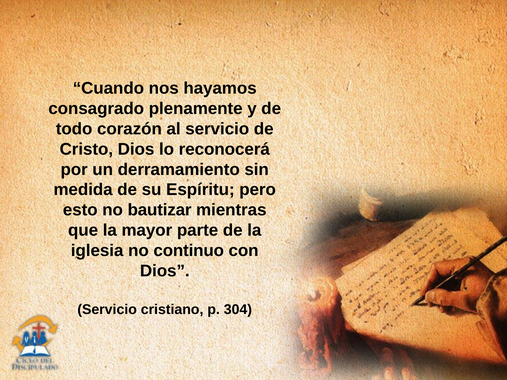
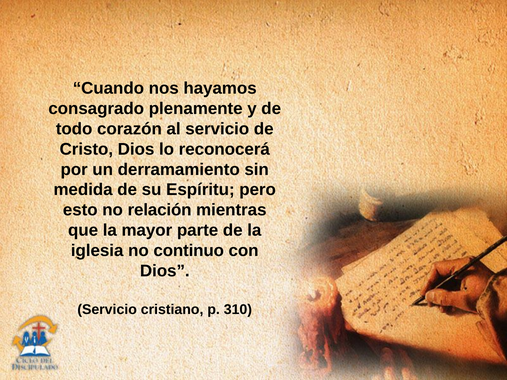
bautizar: bautizar -> relación (160, 210)
304: 304 -> 310 (238, 310)
